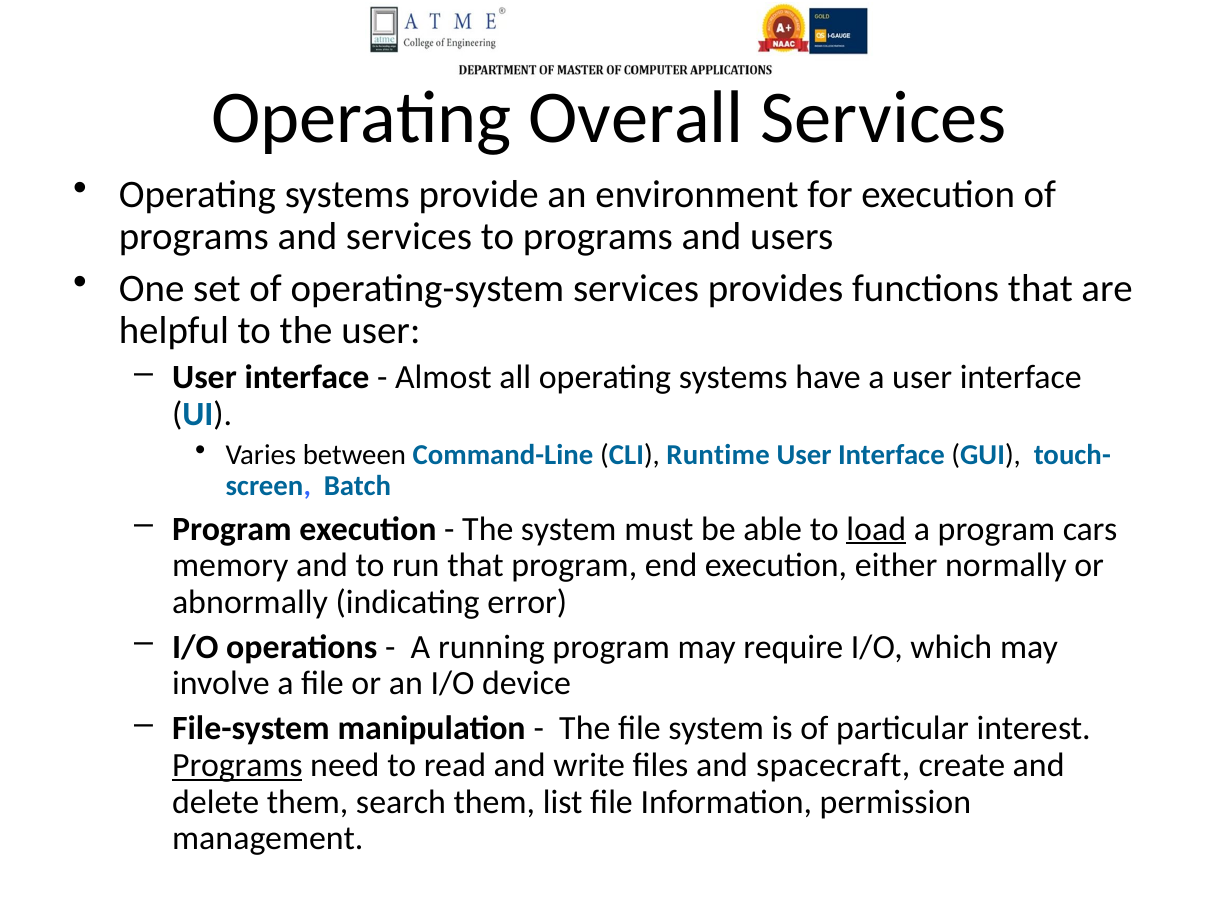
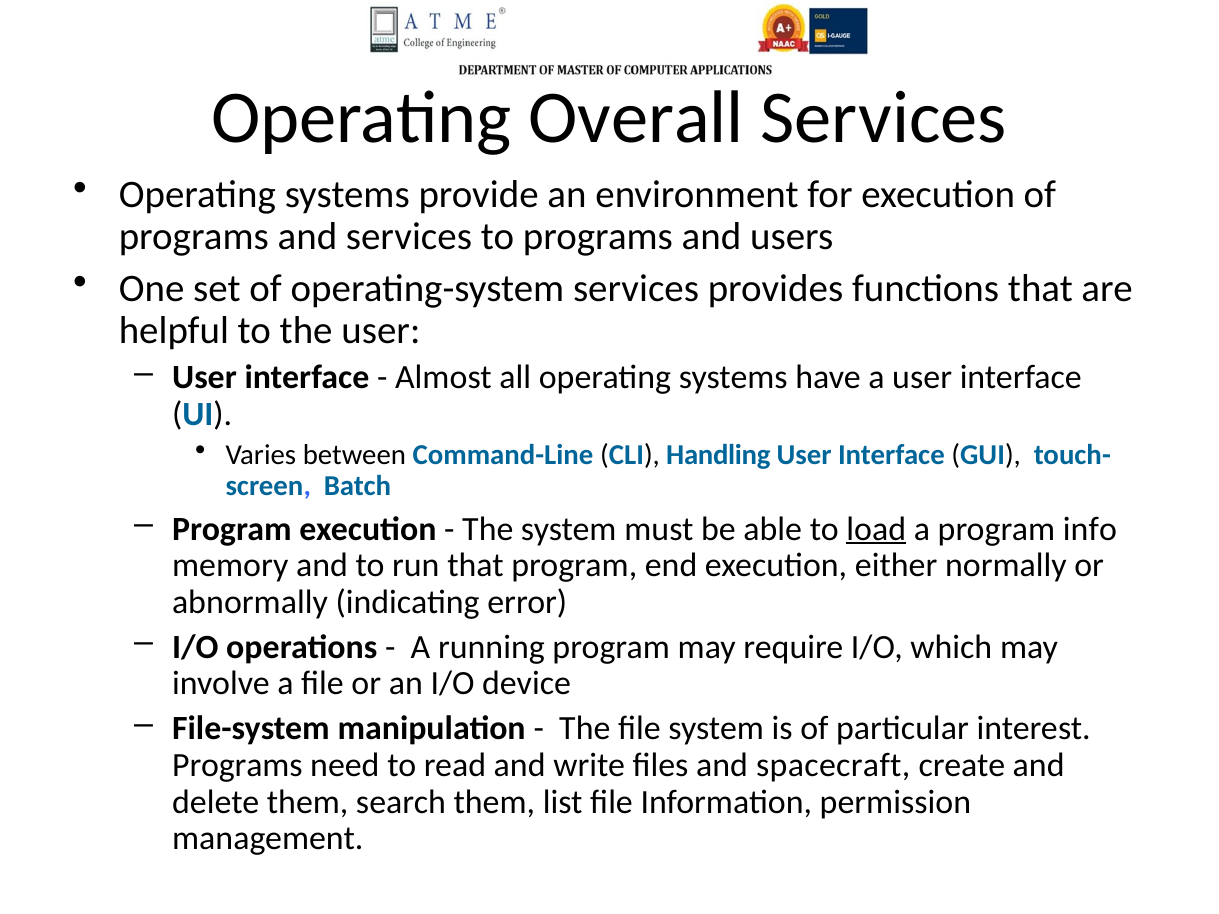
Runtime: Runtime -> Handling (718, 455)
cars: cars -> info (1090, 529)
Programs underline: present -> none (237, 765)
